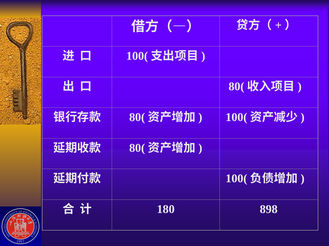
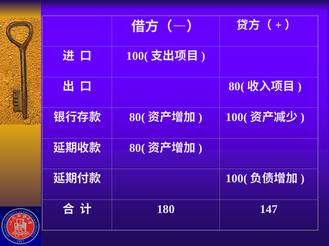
898: 898 -> 147 (269, 210)
